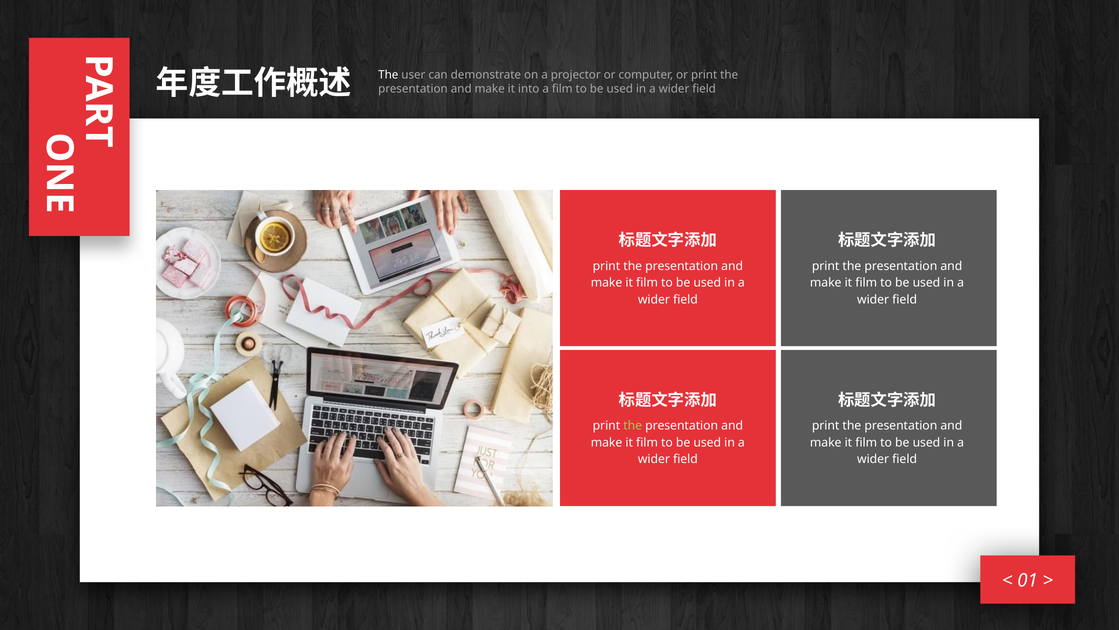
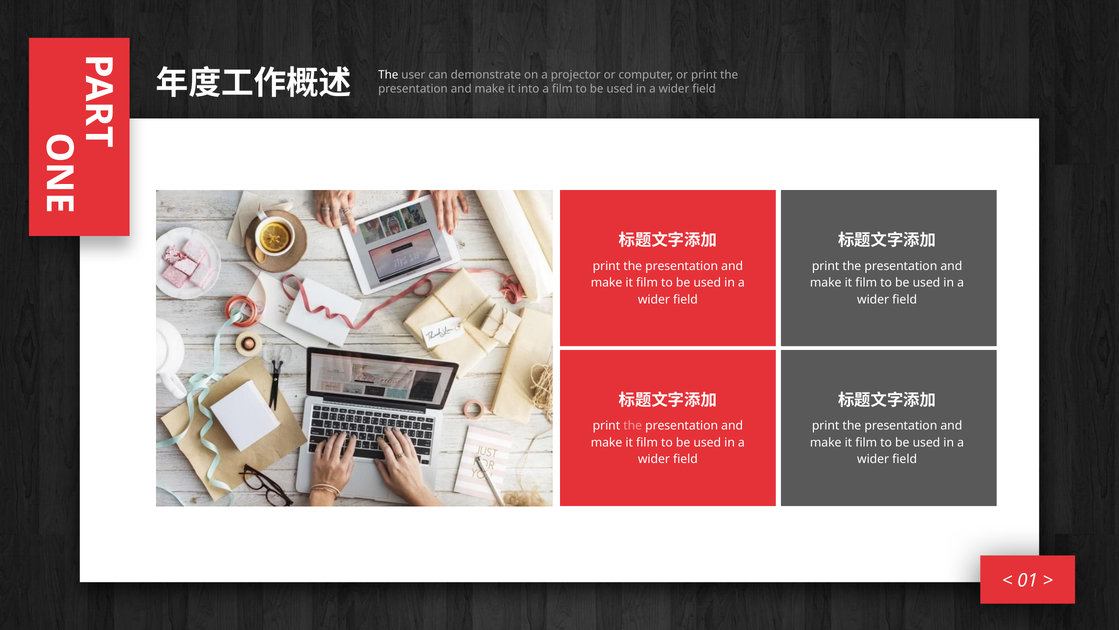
the colour: light green -> pink (633, 425)
